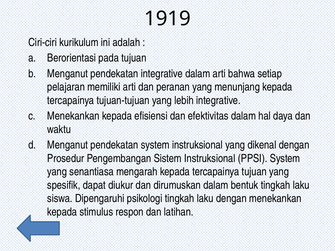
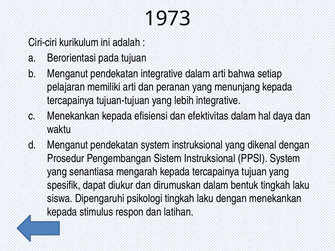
1919: 1919 -> 1973 (167, 19)
